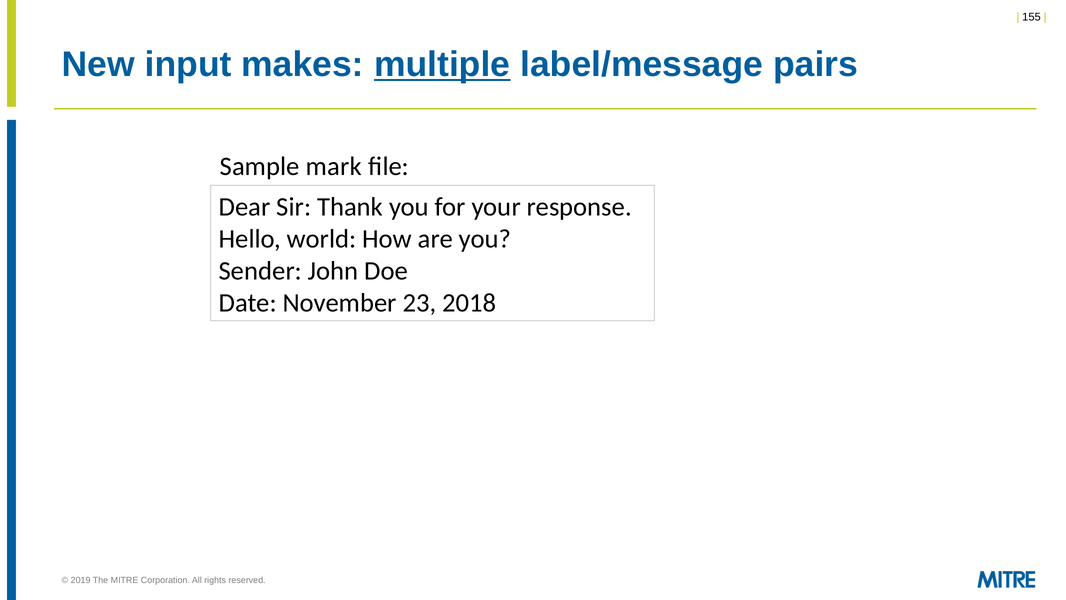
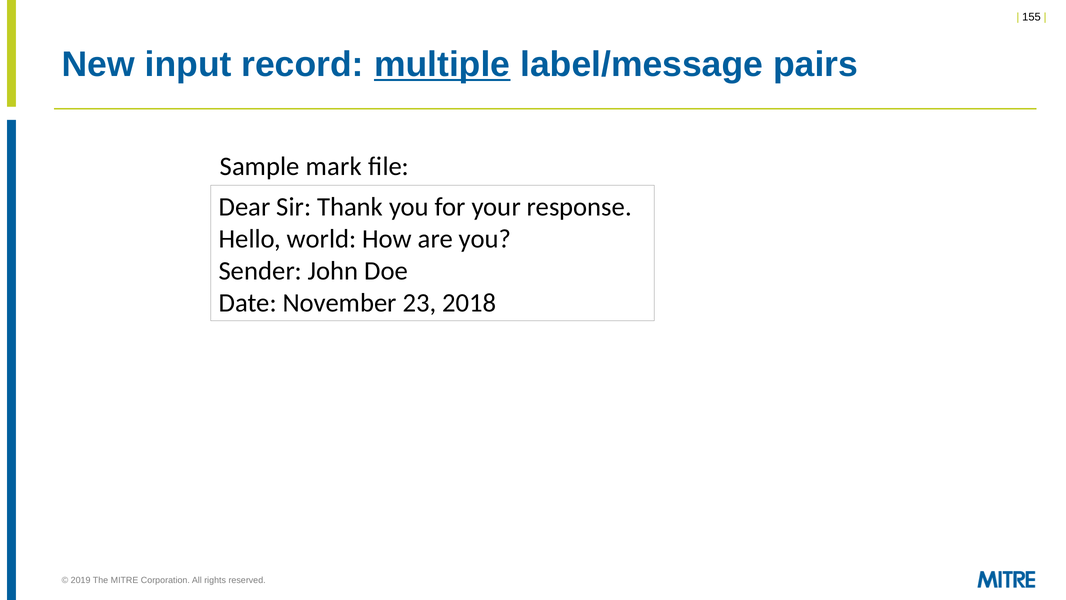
makes: makes -> record (303, 65)
